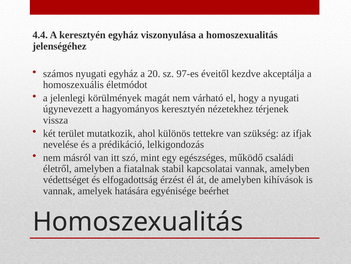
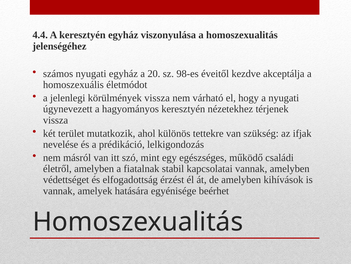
97-es: 97-es -> 98-es (188, 74)
körülmények magát: magát -> vissza (157, 98)
